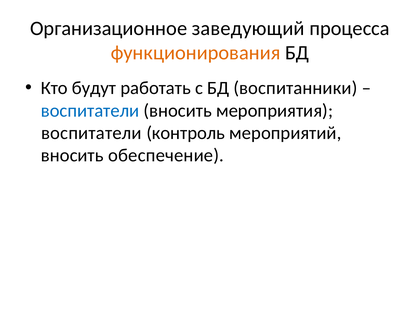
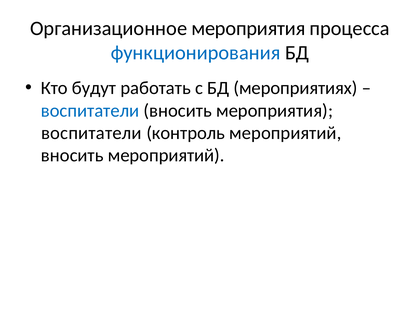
Организационное заведующий: заведующий -> мероприятия (248, 28)
функционирования colour: orange -> blue (196, 53)
воспитанники: воспитанники -> мероприятиях (296, 88)
вносить обеспечение: обеспечение -> мероприятий (166, 155)
